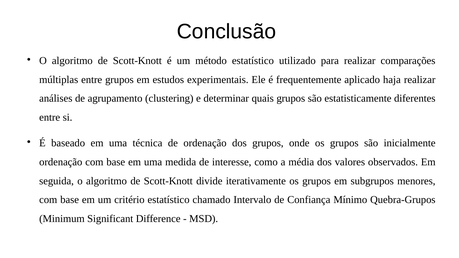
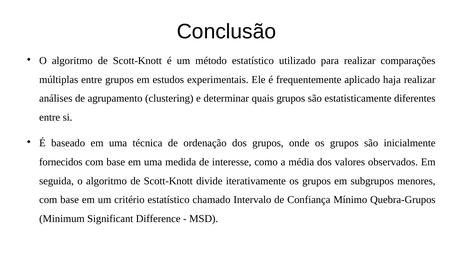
ordenação: ordenação -> fornecidos (61, 162)
